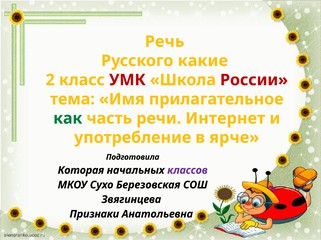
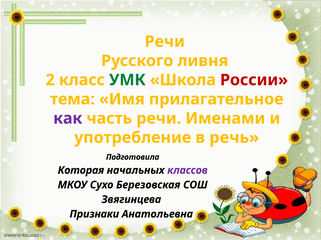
Речь: Речь -> Речи (165, 42)
какие: какие -> ливня (203, 61)
УМК colour: red -> green (127, 80)
как colour: green -> purple (68, 119)
Интернет: Интернет -> Именами (225, 119)
ярче: ярче -> речь (234, 138)
